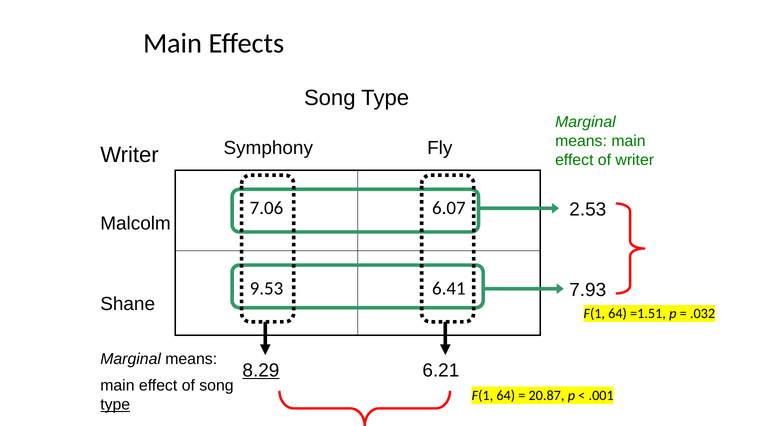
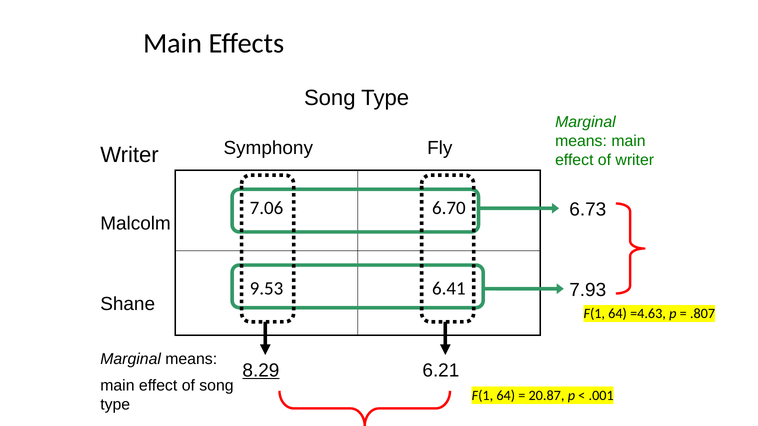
6.07: 6.07 -> 6.70 (449, 208)
2.53: 2.53 -> 6.73 (588, 210)
=1.51: =1.51 -> =4.63 (648, 314)
.032: .032 -> .807 (703, 314)
type underline: present -> none (115, 405)
